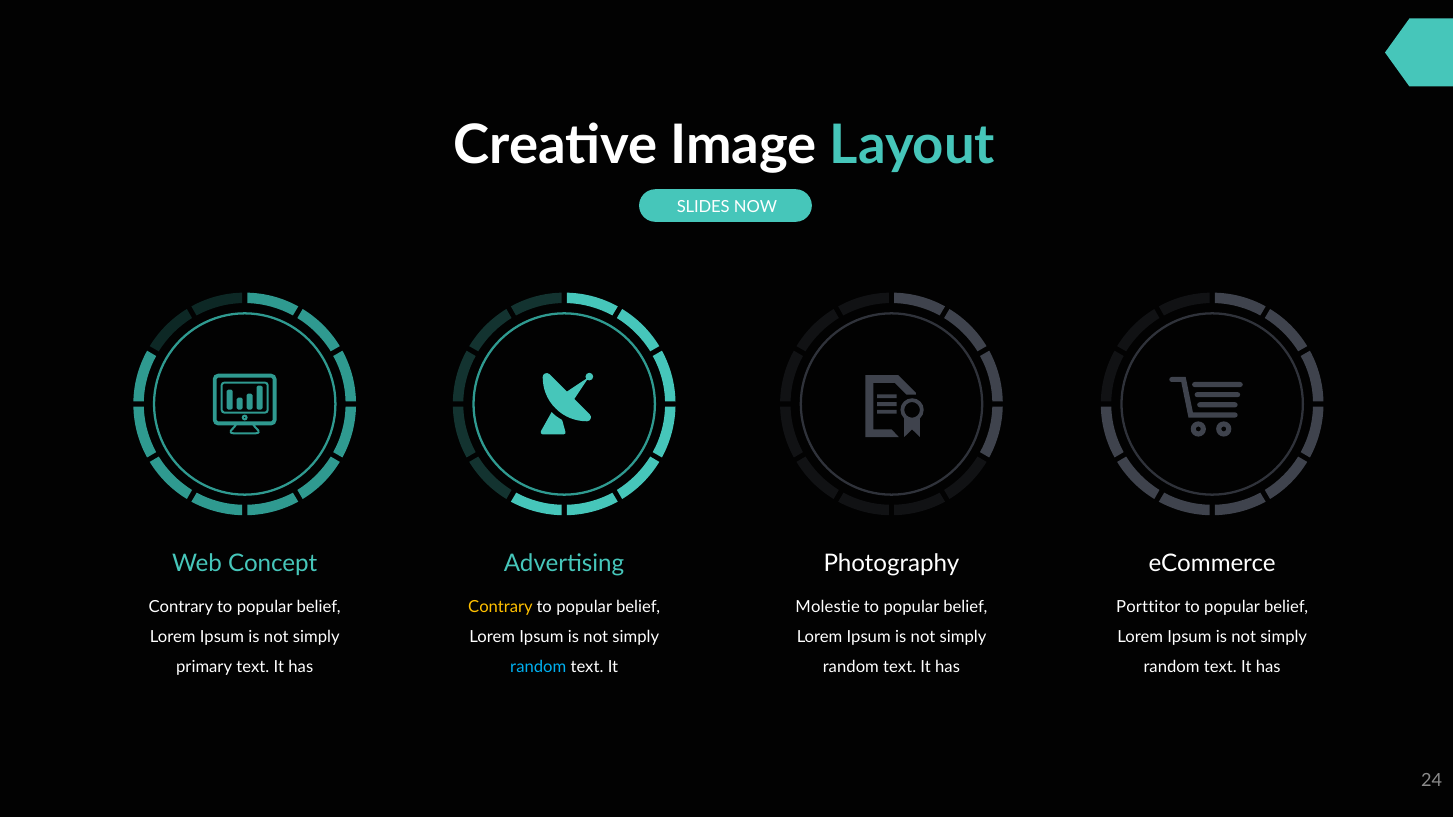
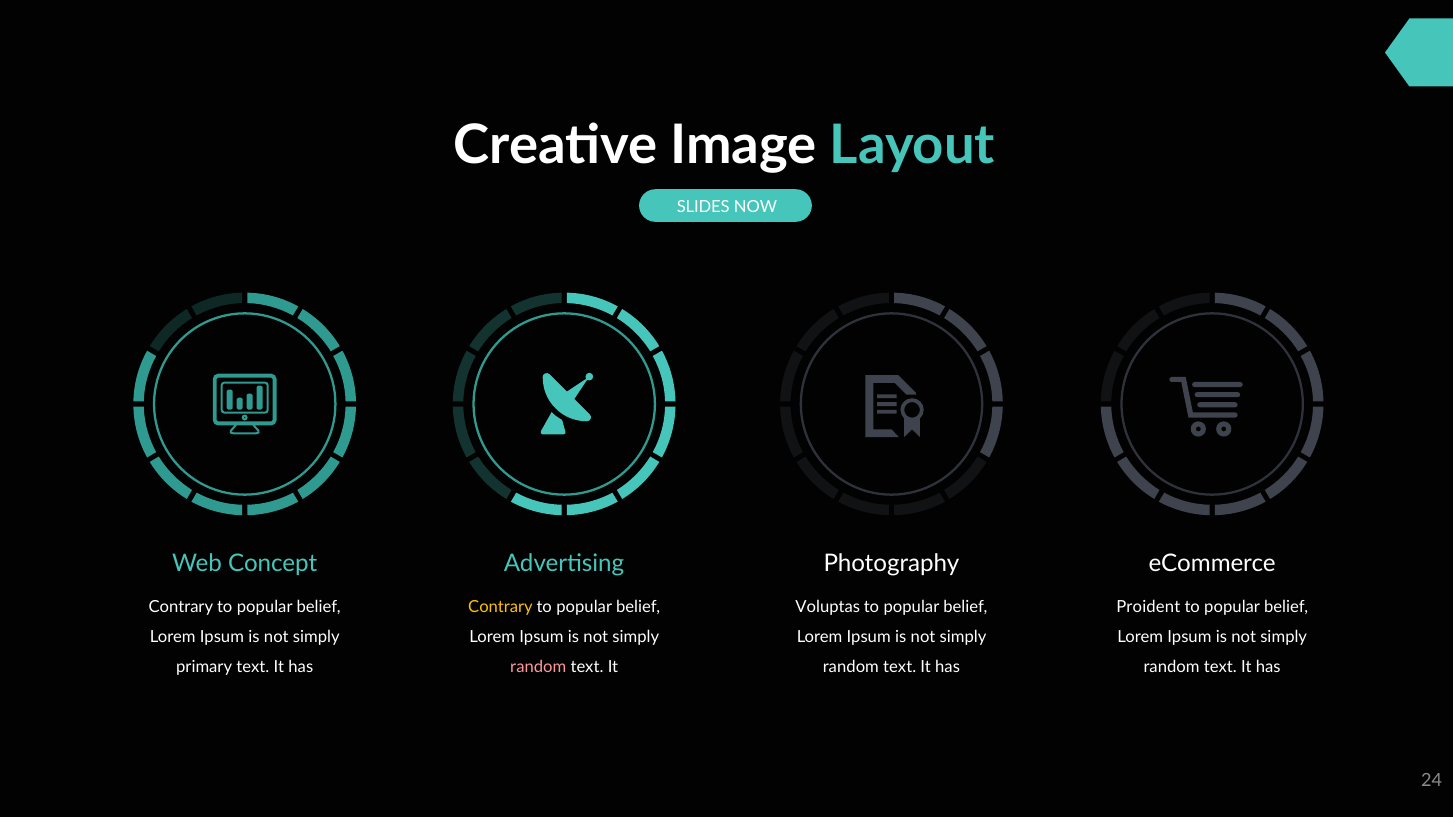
Molestie: Molestie -> Voluptas (828, 607)
Porttitor: Porttitor -> Proident (1148, 607)
random colour: light blue -> pink (538, 667)
